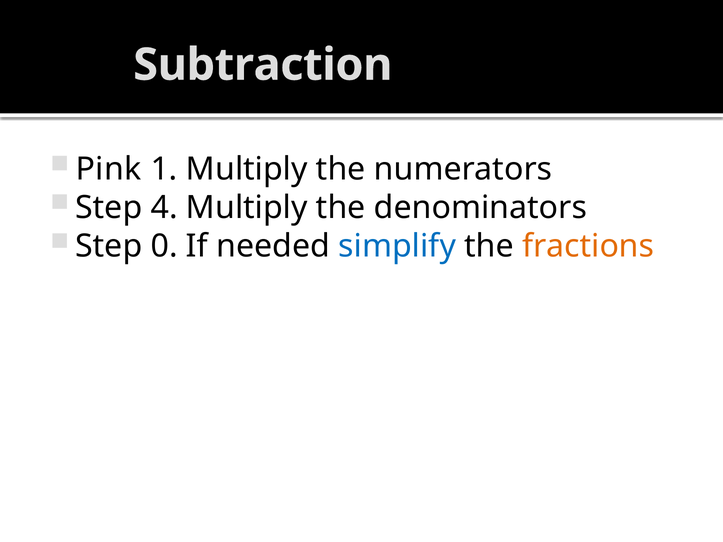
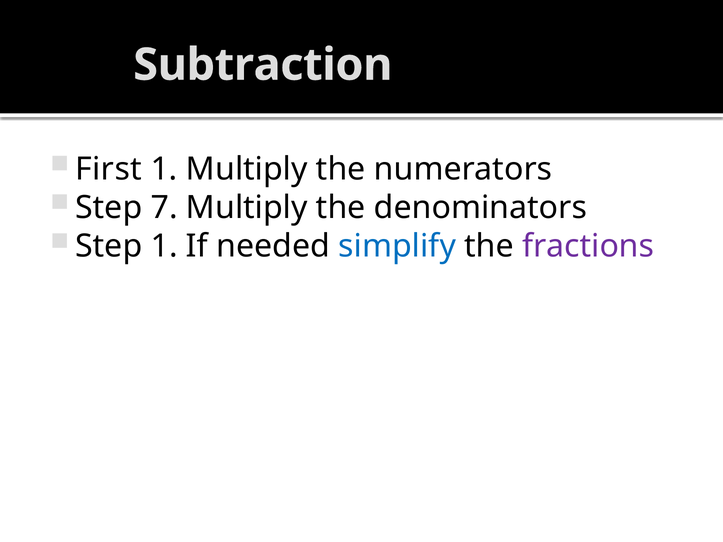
Pink: Pink -> First (109, 169)
4: 4 -> 7 (164, 208)
Step 0: 0 -> 1 (164, 246)
fractions colour: orange -> purple (588, 246)
